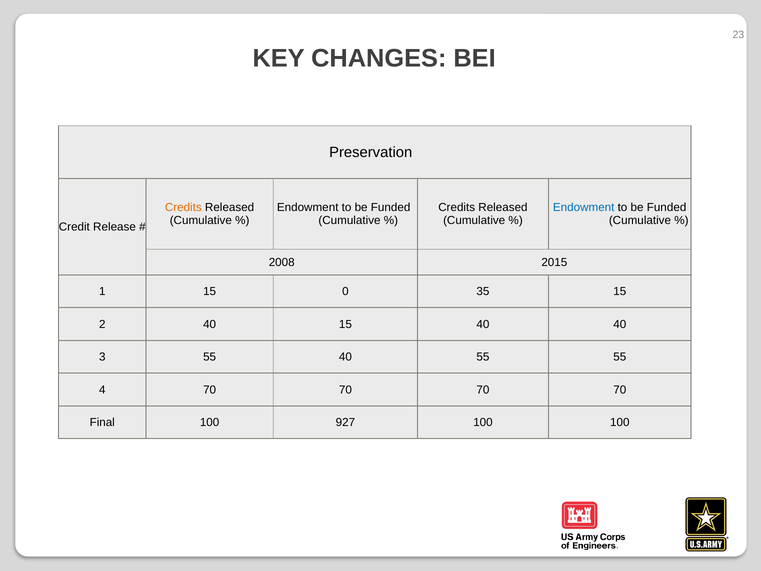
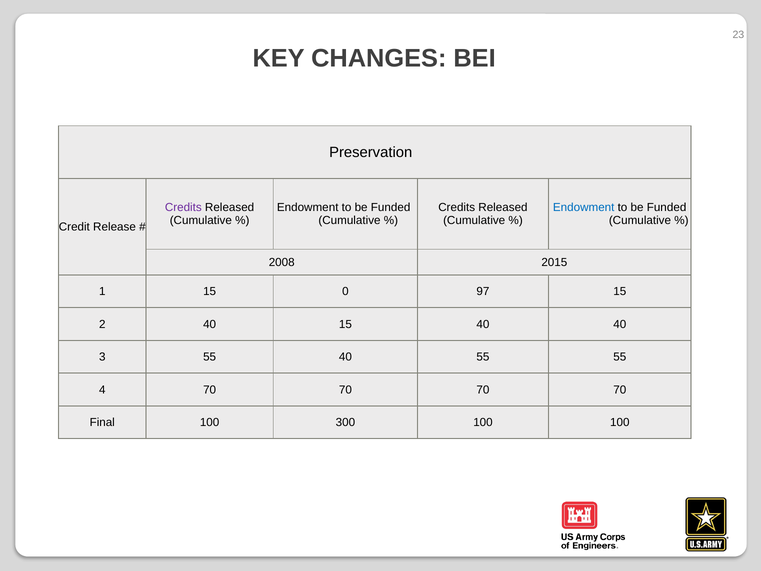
Credits colour: orange -> purple (183, 207)
35: 35 -> 97 (483, 291)
927: 927 -> 300 (345, 422)
